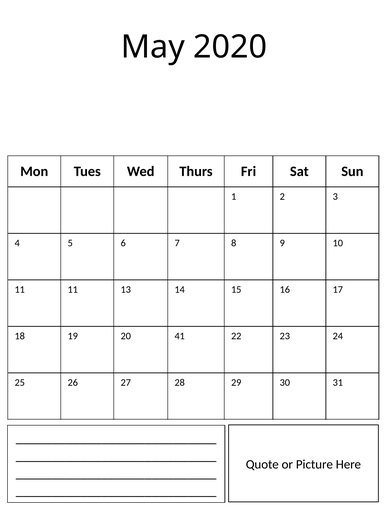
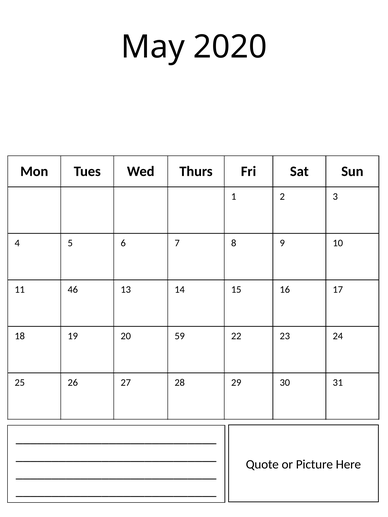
11 11: 11 -> 46 (73, 290)
41: 41 -> 59 (180, 336)
